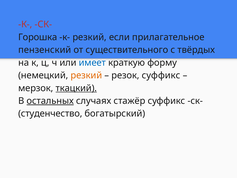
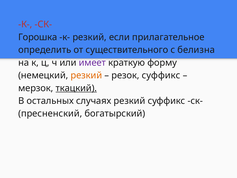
пензенский: пензенский -> определить (45, 50)
твёрдых: твёрдых -> белизна (196, 50)
имеет colour: blue -> purple (92, 63)
остальных underline: present -> none (50, 101)
случаях стажёр: стажёр -> резкий (129, 101)
студенчество: студенчество -> пресненский (50, 113)
